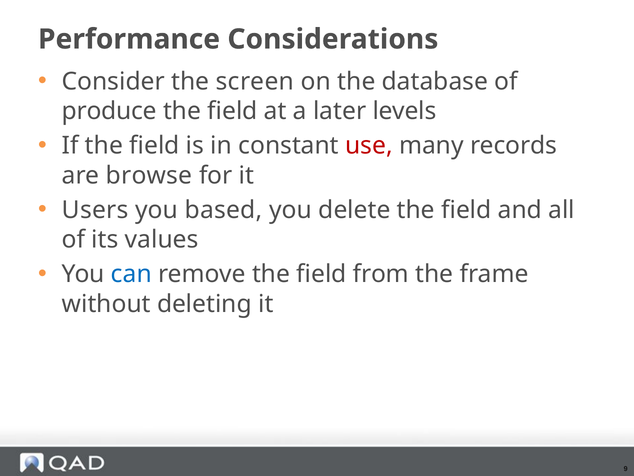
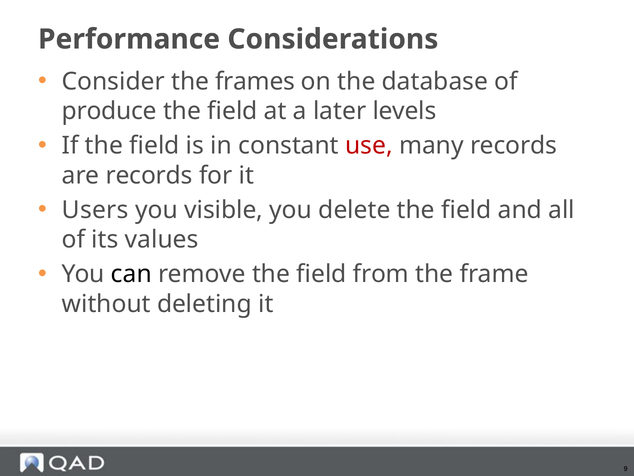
screen: screen -> frames (255, 82)
are browse: browse -> records (149, 175)
based: based -> visible (224, 210)
can colour: blue -> black (131, 274)
